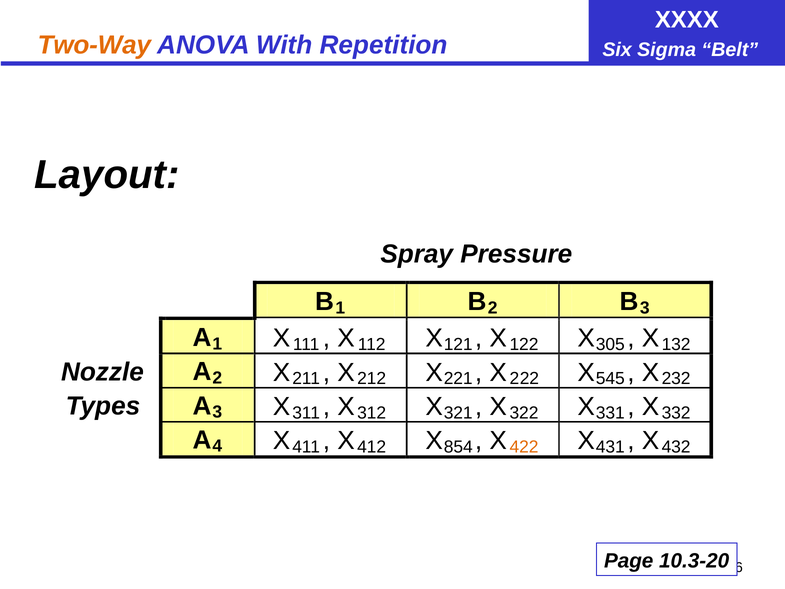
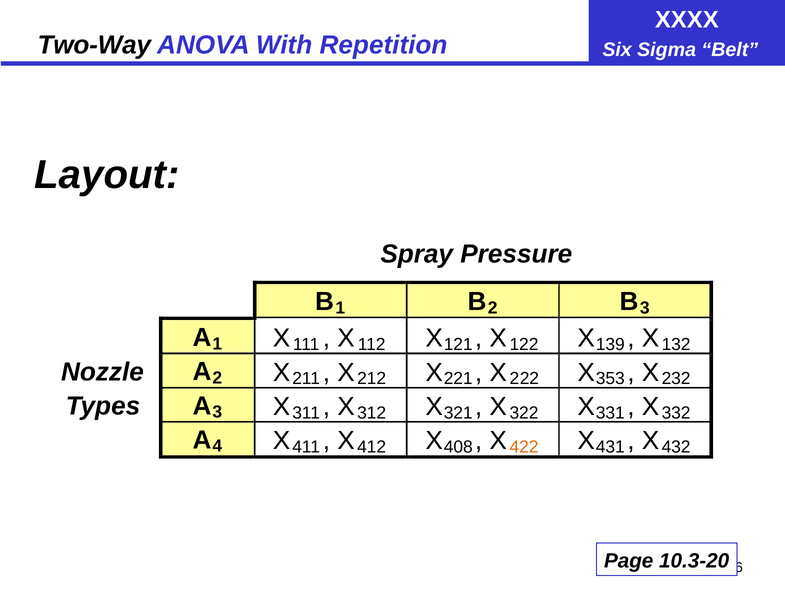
Two-Way colour: orange -> black (94, 45)
305: 305 -> 139 (610, 344)
545: 545 -> 353 (610, 379)
854: 854 -> 408 (458, 447)
